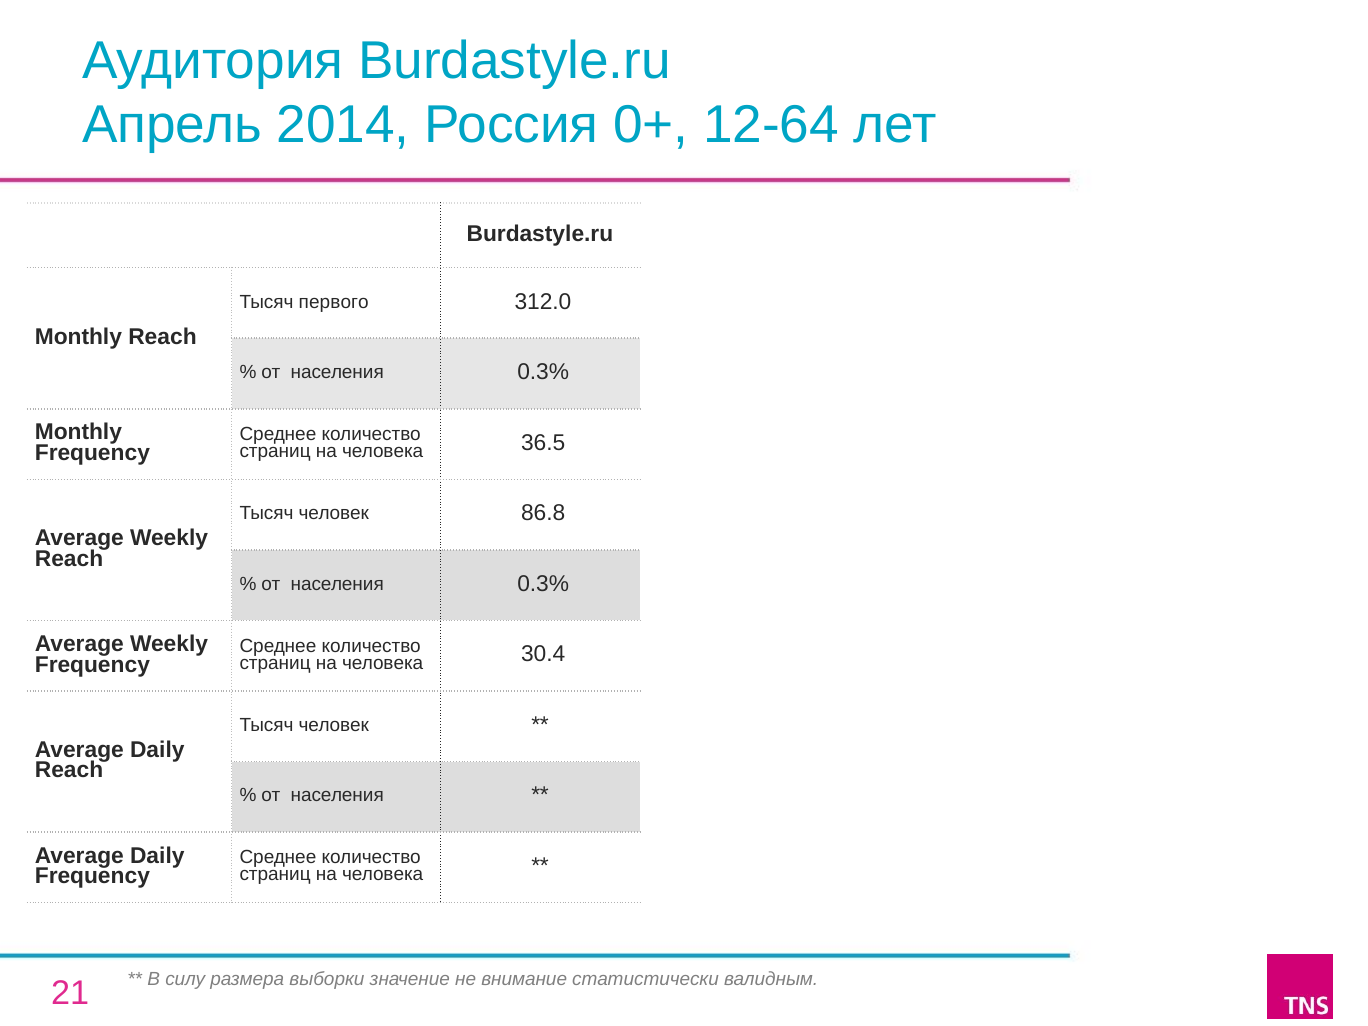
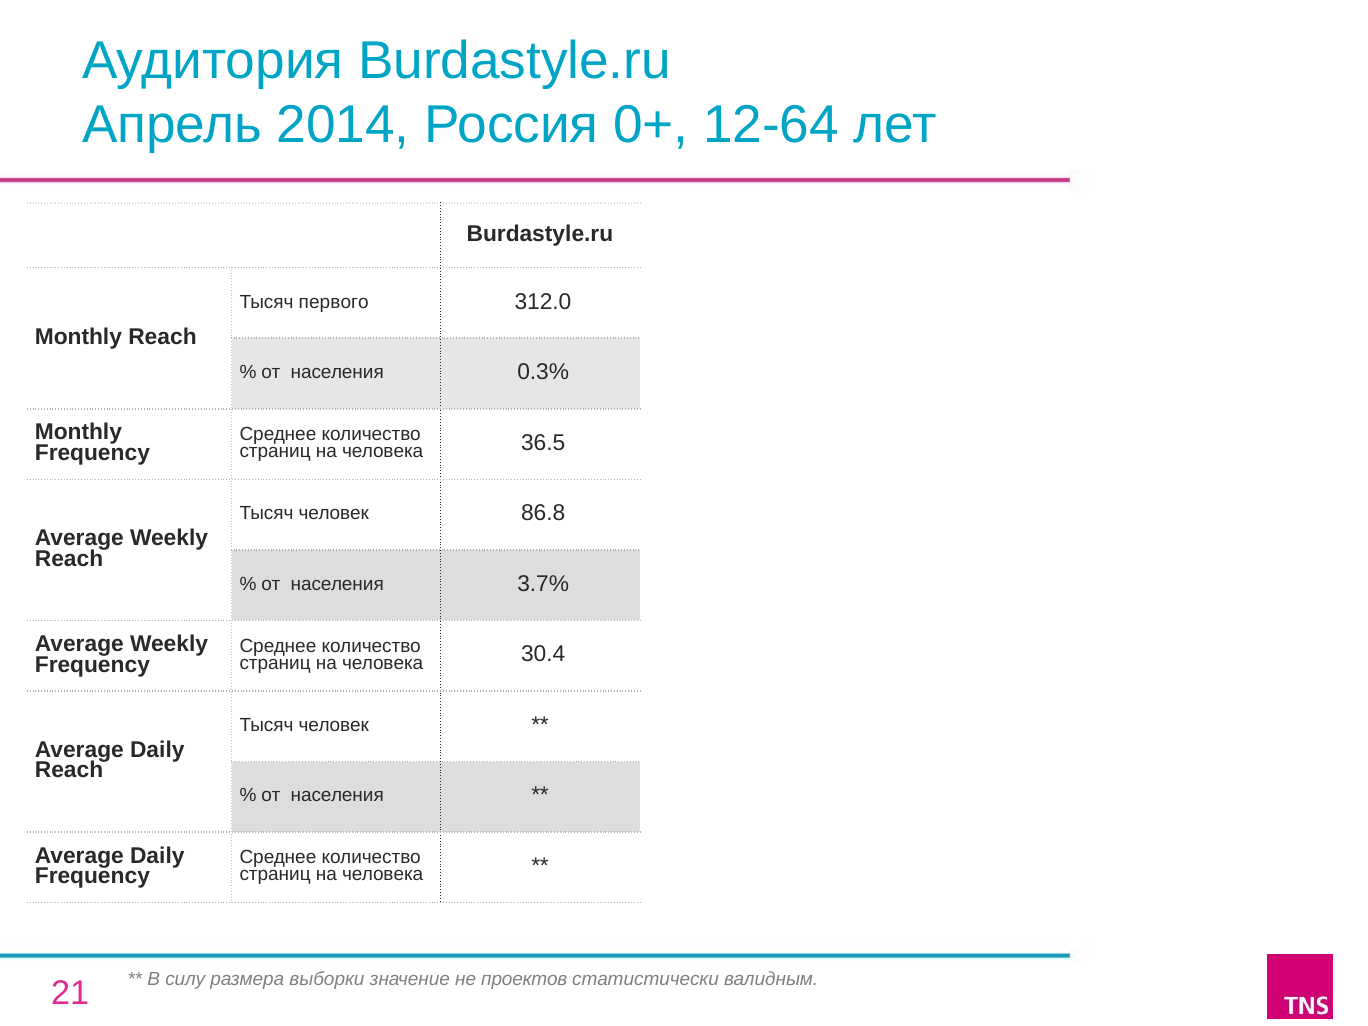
0.3%: 0.3% -> 3.7% (543, 584)
внимание: внимание -> проектов (524, 979)
